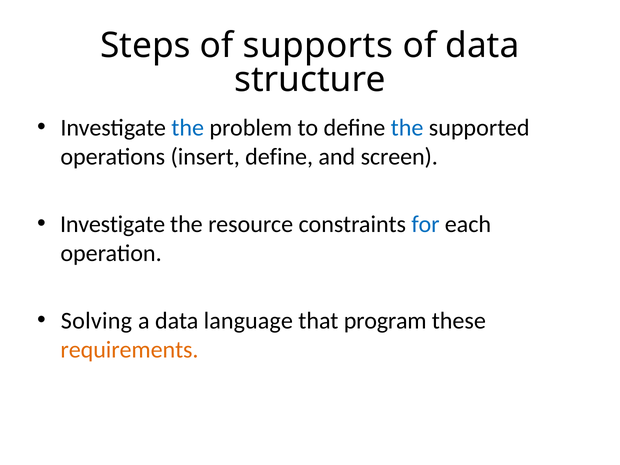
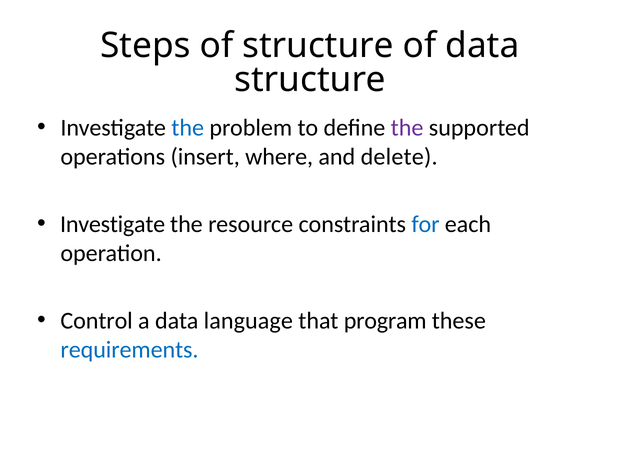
of supports: supports -> structure (318, 46)
the colour: blue -> purple (407, 128)
insert define: define -> where (279, 157)
screen: screen -> delete (399, 157)
Solving: Solving -> Control (97, 321)
requirements colour: orange -> blue (129, 350)
